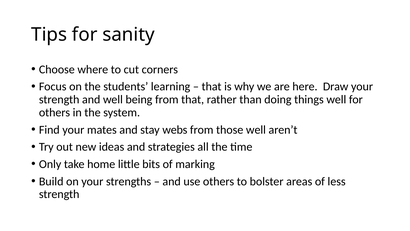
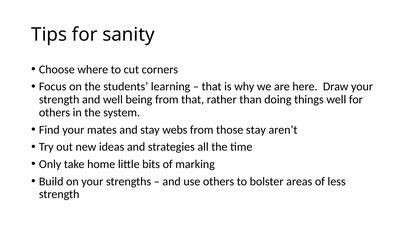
those well: well -> stay (256, 130)
